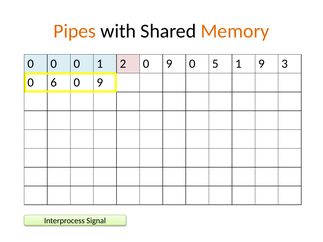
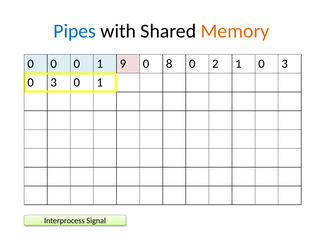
Pipes colour: orange -> blue (75, 31)
2: 2 -> 9 (123, 64)
9: 9 -> 8 (169, 64)
5: 5 -> 2 (215, 64)
1 9: 9 -> 0 (261, 64)
6: 6 -> 3 (54, 83)
9: 9 -> 1 (100, 83)
